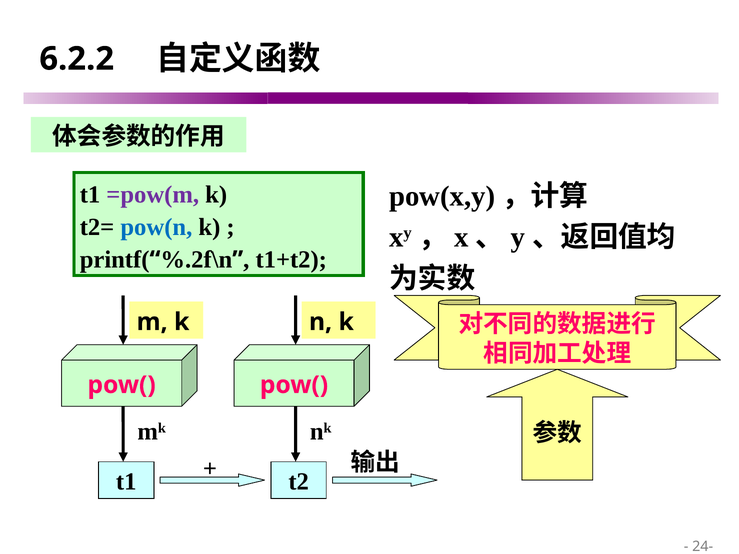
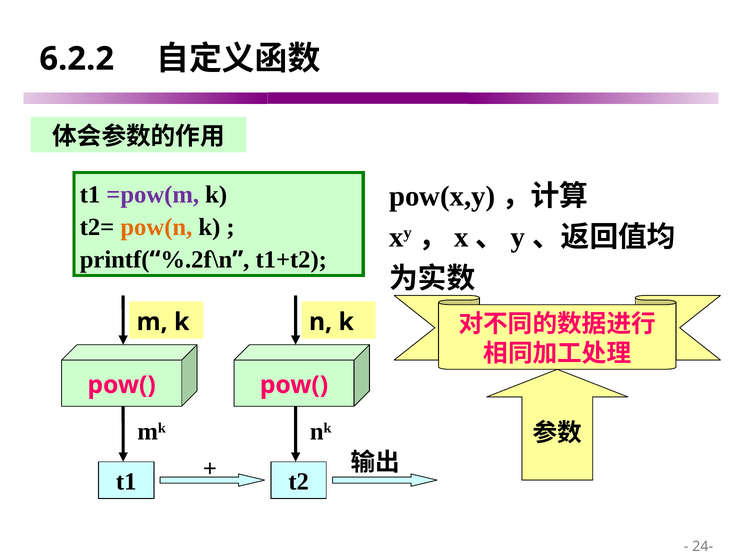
pow(n colour: blue -> orange (156, 227)
